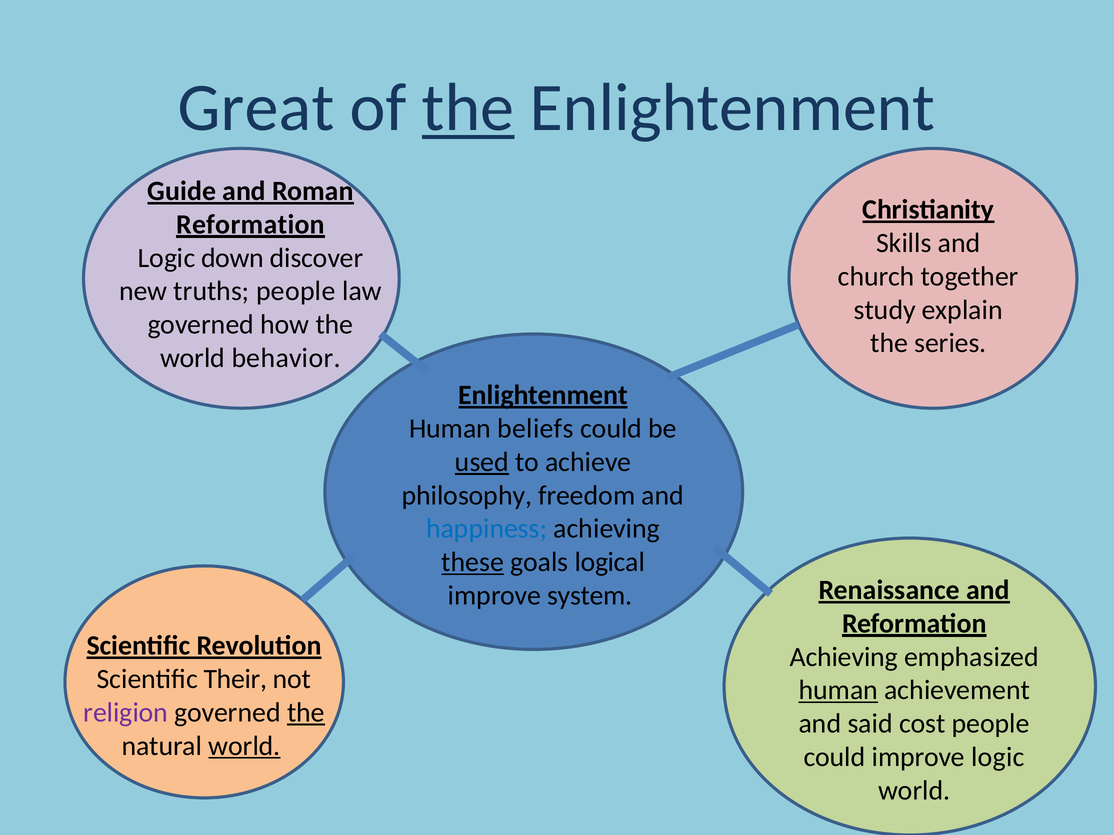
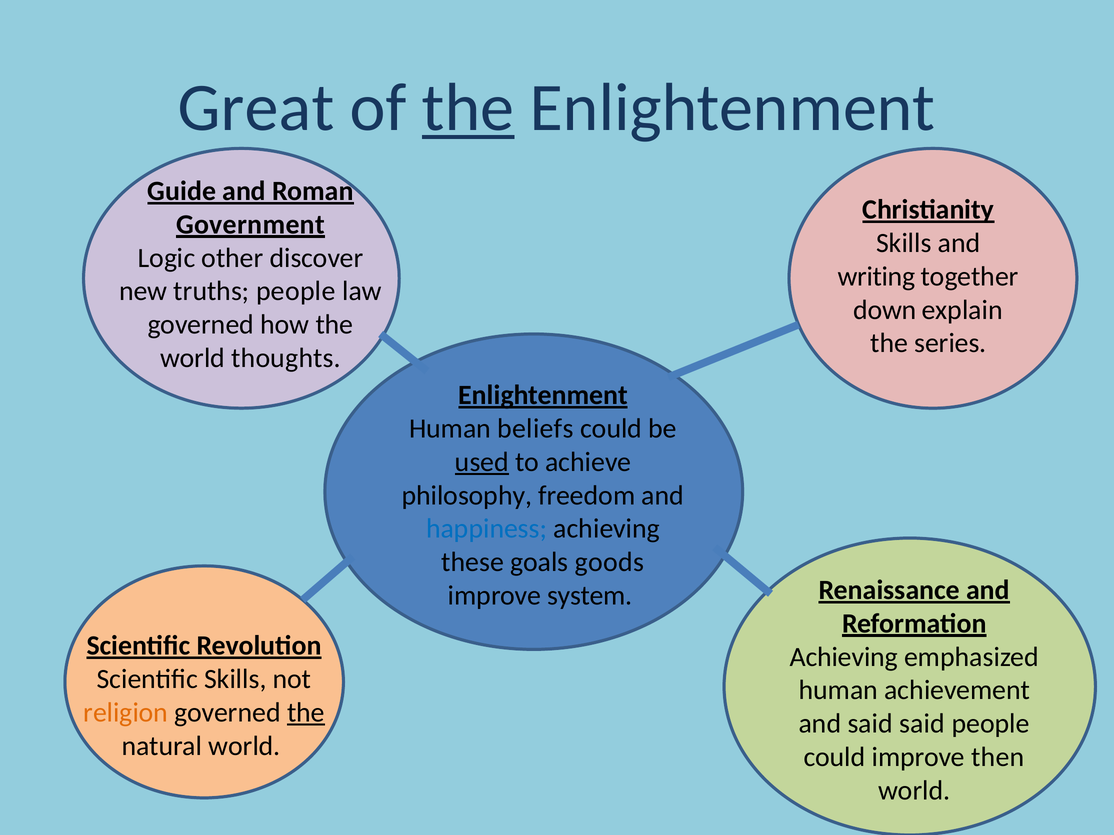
Reformation: Reformation -> Government (250, 225)
down: down -> other (232, 258)
church: church -> writing (876, 277)
study: study -> down (885, 310)
behavior: behavior -> thoughts (286, 358)
these underline: present -> none (473, 563)
logical: logical -> goods (609, 563)
Scientific Their: Their -> Skills (235, 680)
human underline: present -> none (838, 691)
religion colour: purple -> orange (126, 713)
said cost: cost -> said (922, 724)
world underline: present -> none (244, 746)
improve logic: logic -> then (998, 757)
